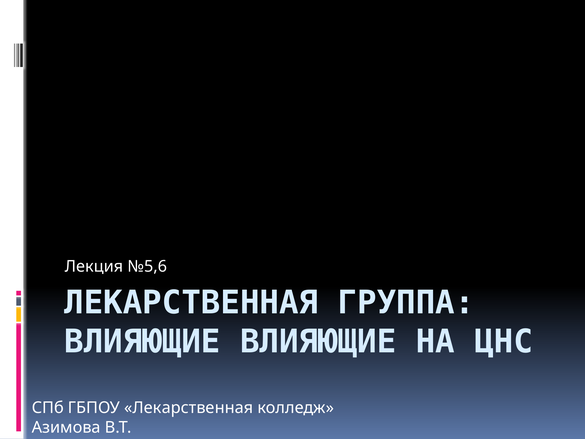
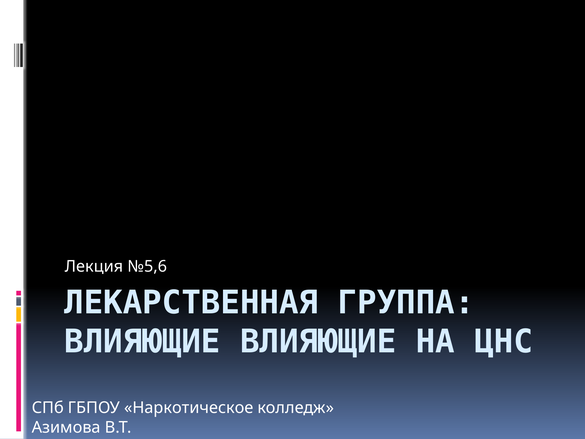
ГБПОУ Лекарственная: Лекарственная -> Наркотическое (189, 408)
